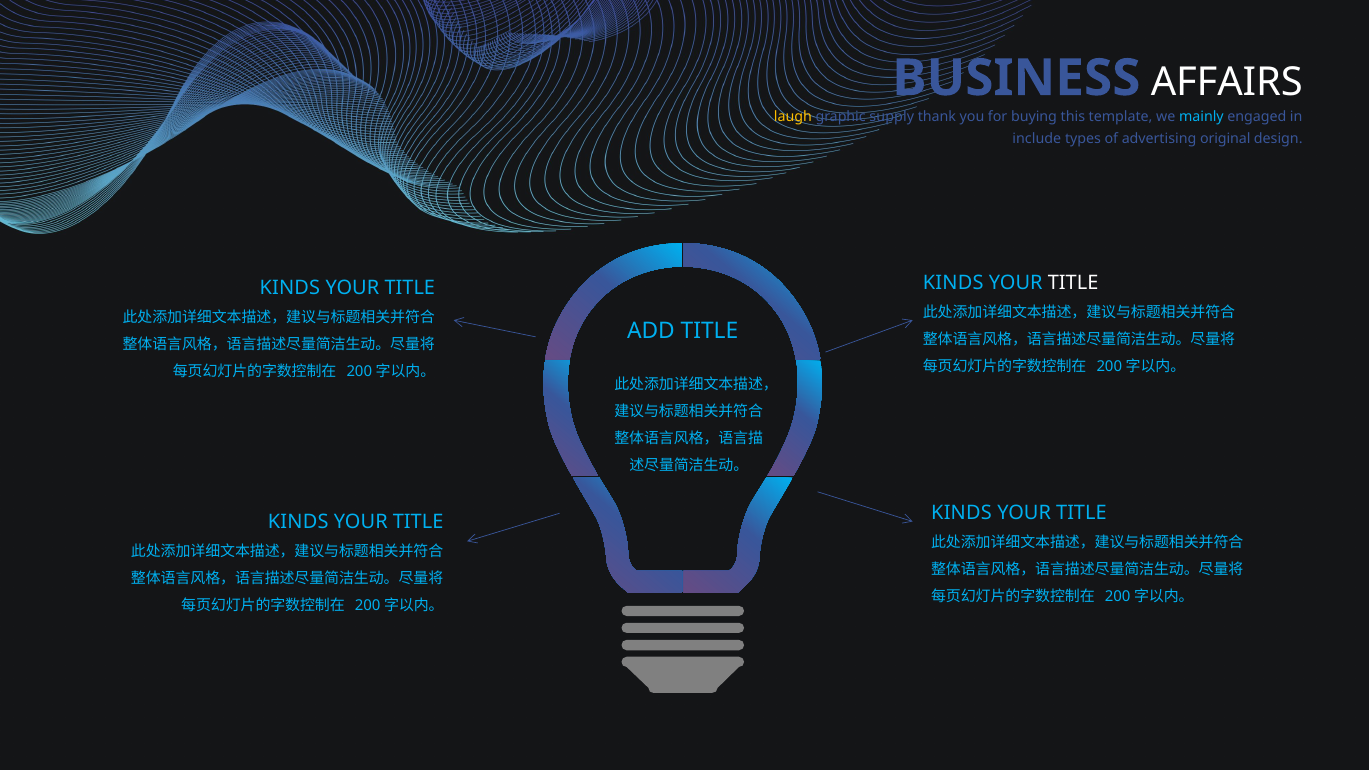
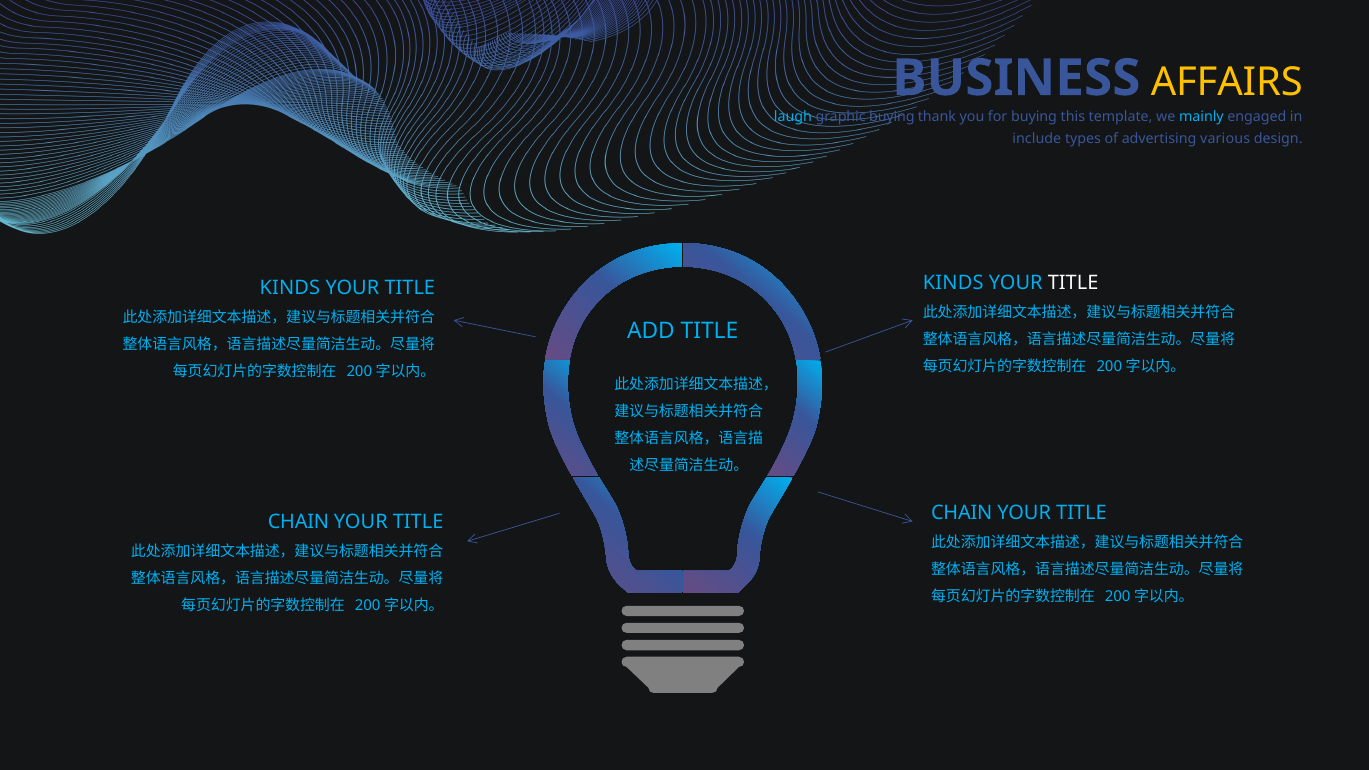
AFFAIRS colour: white -> yellow (1227, 82)
laugh colour: yellow -> light blue (793, 117)
graphic supply: supply -> buying (892, 117)
original: original -> various (1225, 139)
KINDS: KINDS -> CHAIN (962, 513)
KINDS: KINDS -> CHAIN (298, 522)
